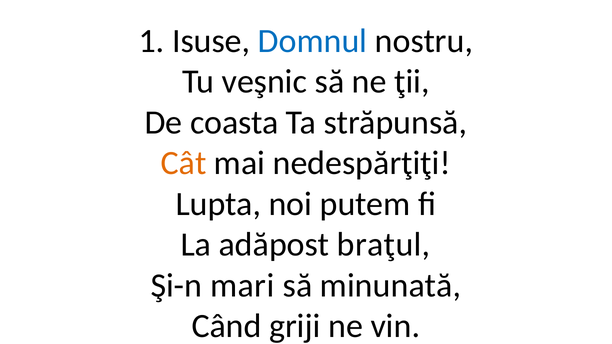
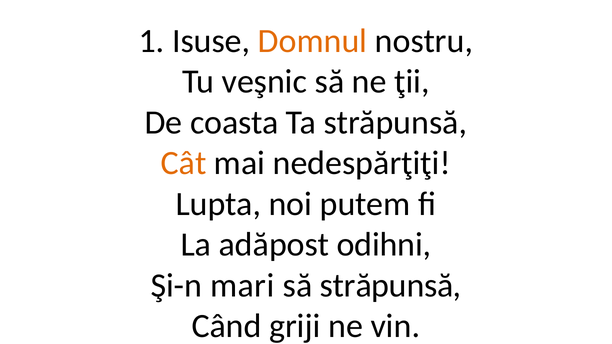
Domnul colour: blue -> orange (313, 41)
braţul: braţul -> odihni (384, 245)
să minunată: minunată -> străpunsă (391, 286)
